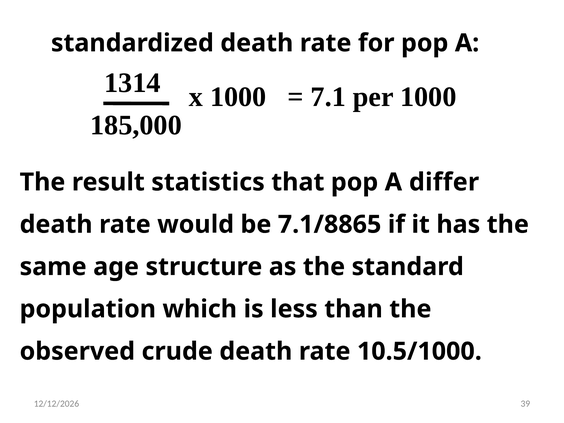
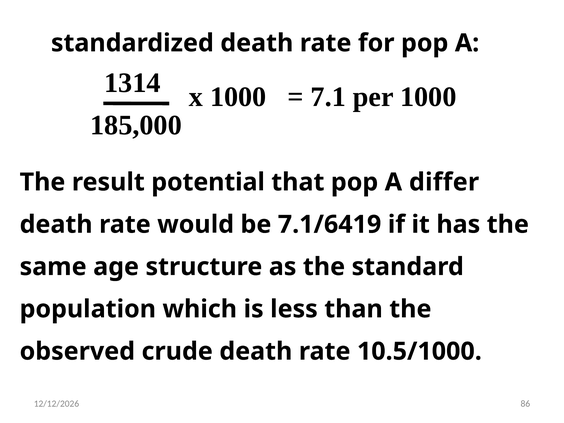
statistics: statistics -> potential (208, 182)
7.1/8865: 7.1/8865 -> 7.1/6419 (330, 224)
39: 39 -> 86 (525, 404)
